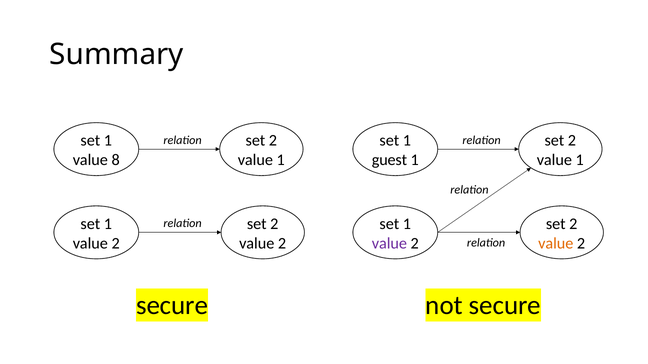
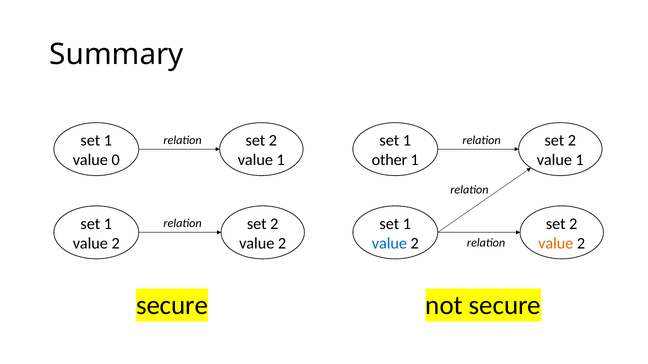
8: 8 -> 0 (116, 160)
guest: guest -> other (389, 160)
value colour: purple -> blue (389, 244)
